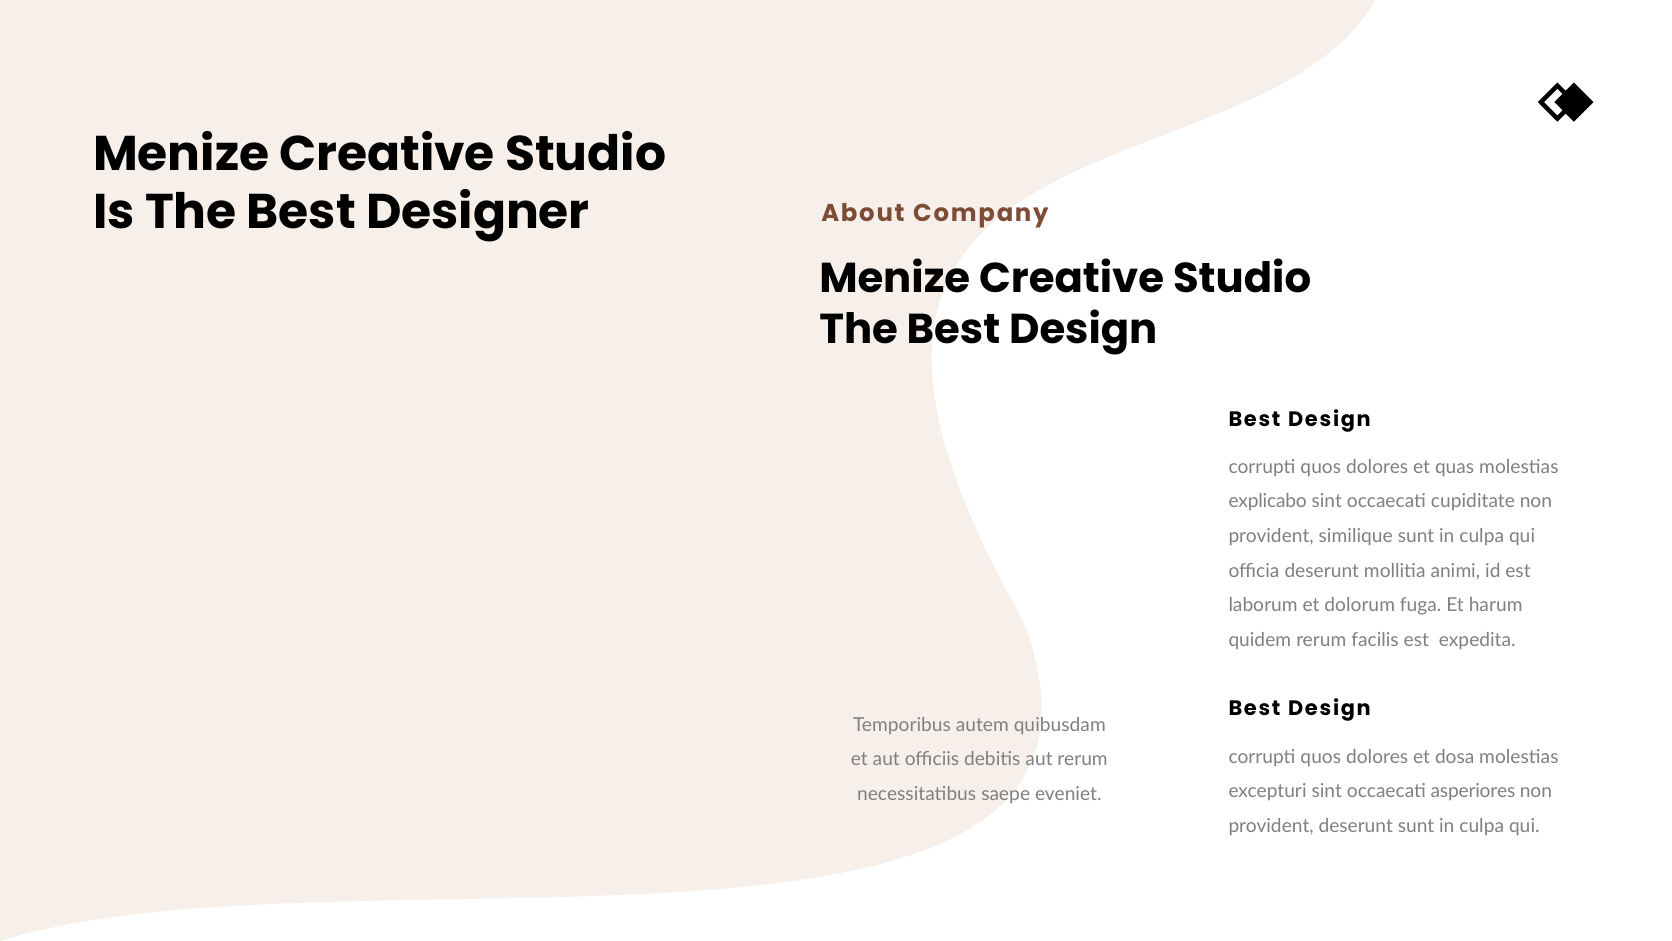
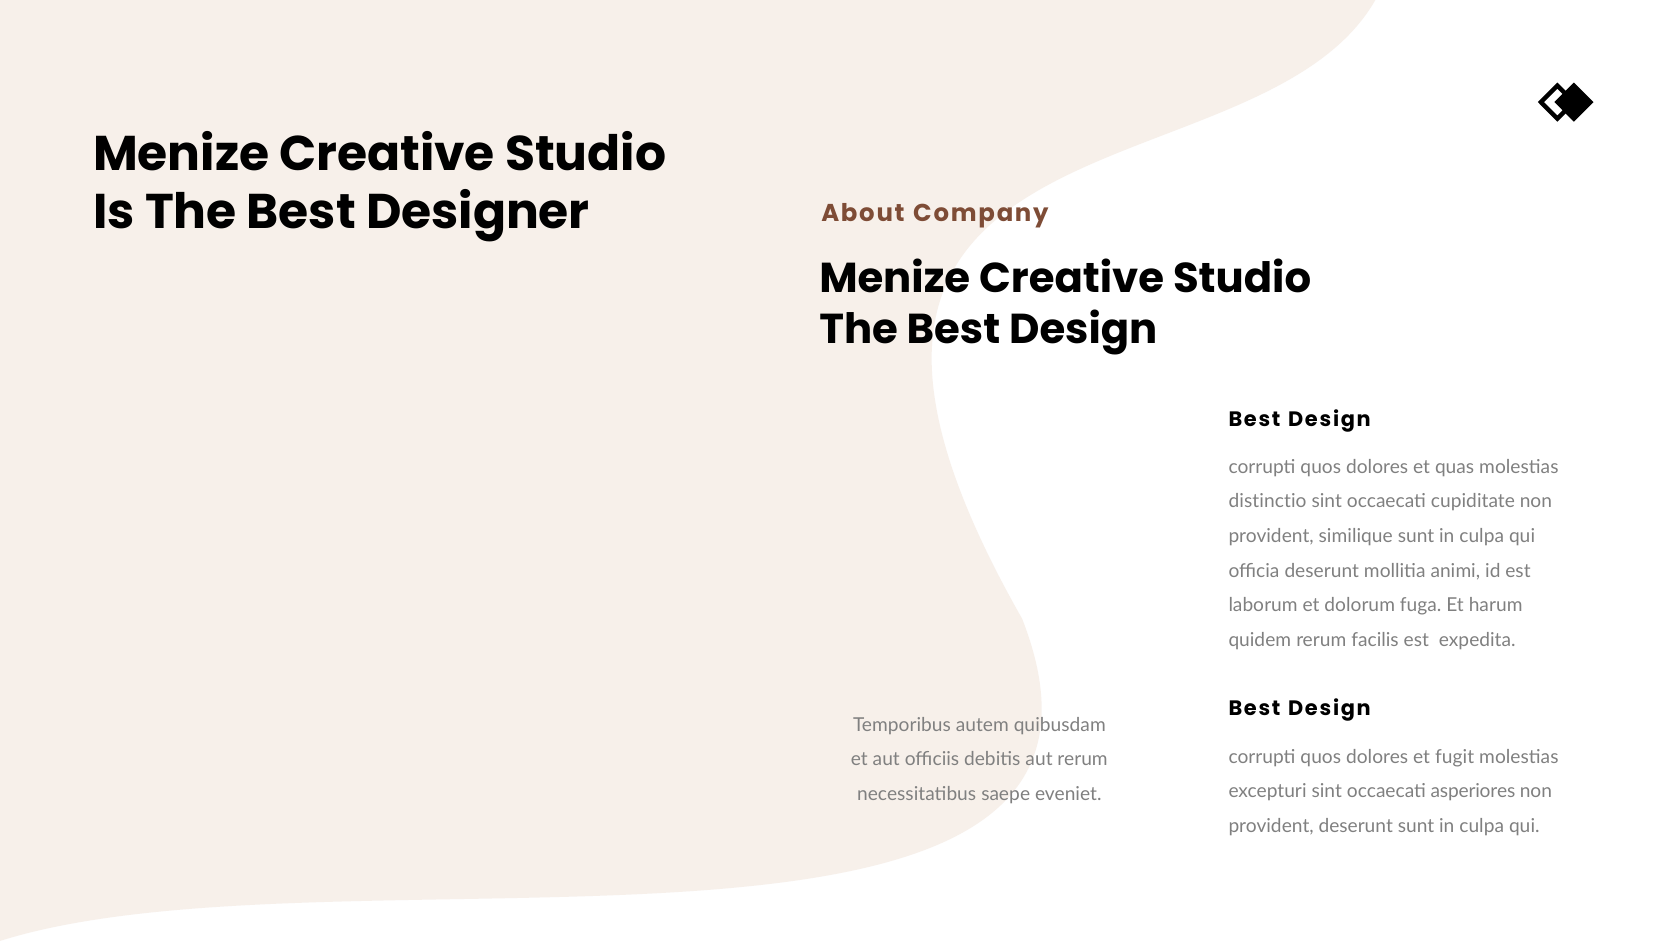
explicabo: explicabo -> distinctio (1268, 501)
dosa: dosa -> fugit (1455, 756)
